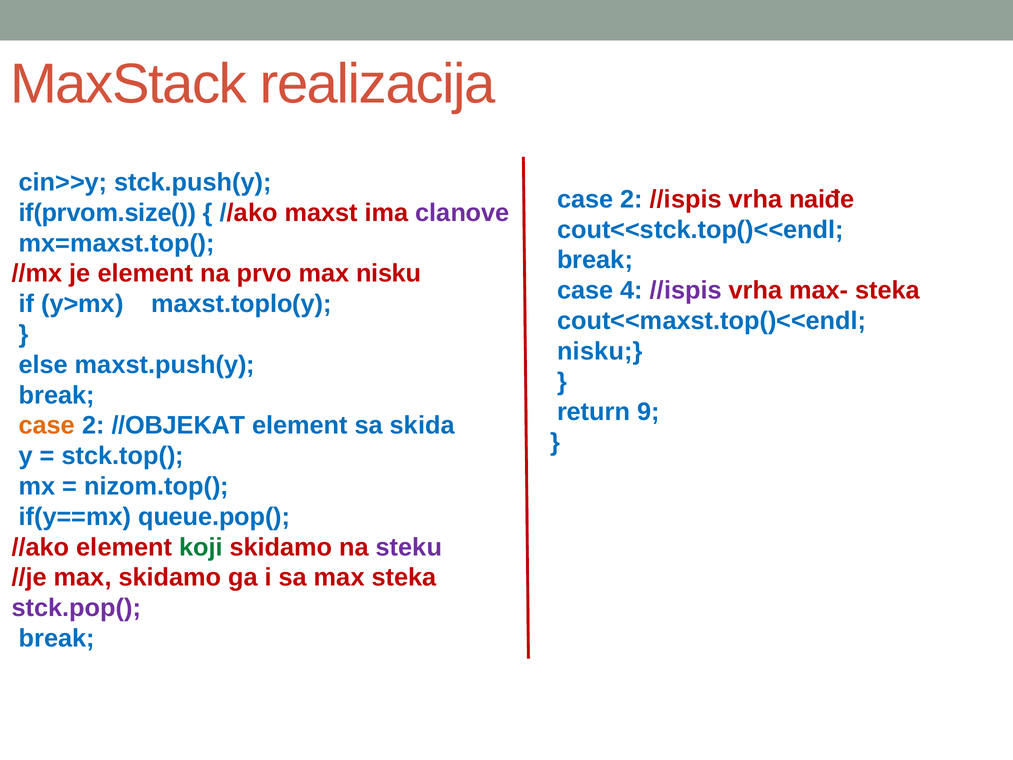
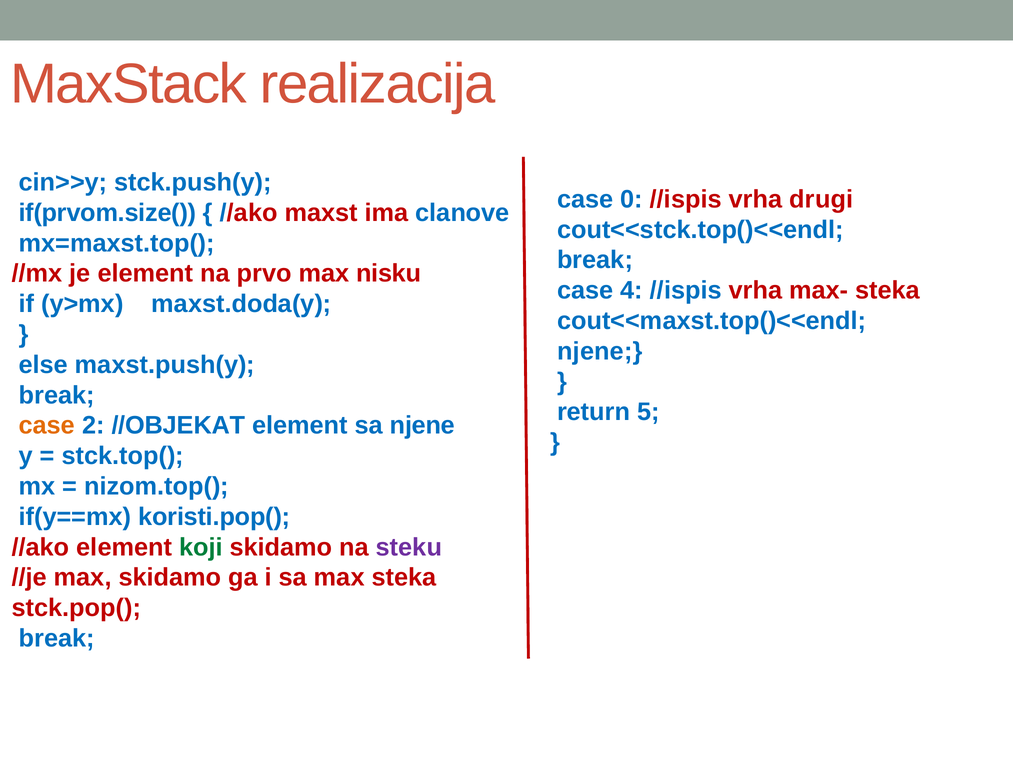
2: 2 -> 0 (632, 199)
naiđe: naiđe -> drugi (821, 199)
clanove colour: purple -> blue (462, 213)
//ispis colour: purple -> blue (686, 290)
maxst.toplo(y: maxst.toplo(y -> maxst.doda(y (241, 304)
nisku: nisku -> njene (600, 351)
9: 9 -> 5 (648, 412)
sa skida: skida -> njene (422, 425)
queue.pop(: queue.pop( -> koristi.pop( (214, 517)
stck.pop( colour: purple -> red (76, 608)
